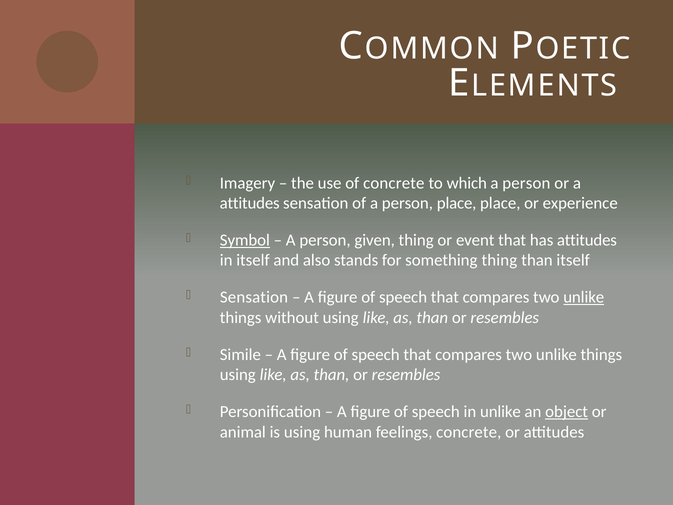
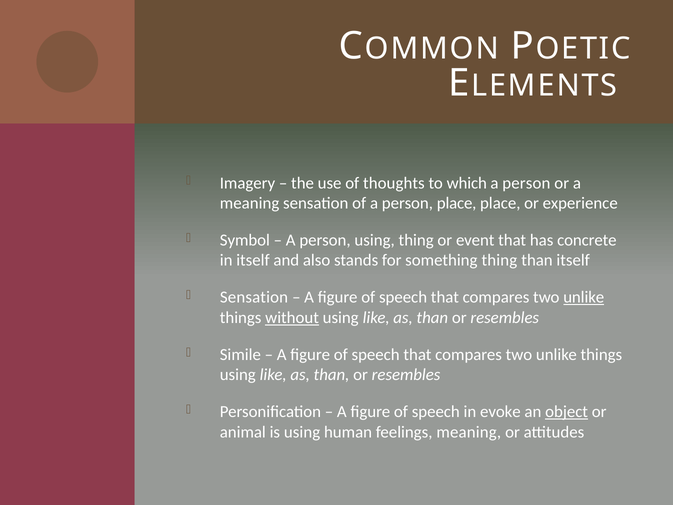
of concrete: concrete -> thoughts (394, 183)
attitudes: attitudes -> meaning (250, 203)
Symbol underline: present -> none (245, 240)
person given: given -> using (375, 240)
has attitudes: attitudes -> concrete (587, 240)
without underline: none -> present (292, 317)
in unlike: unlike -> evoke (500, 412)
feelings concrete: concrete -> meaning (469, 432)
